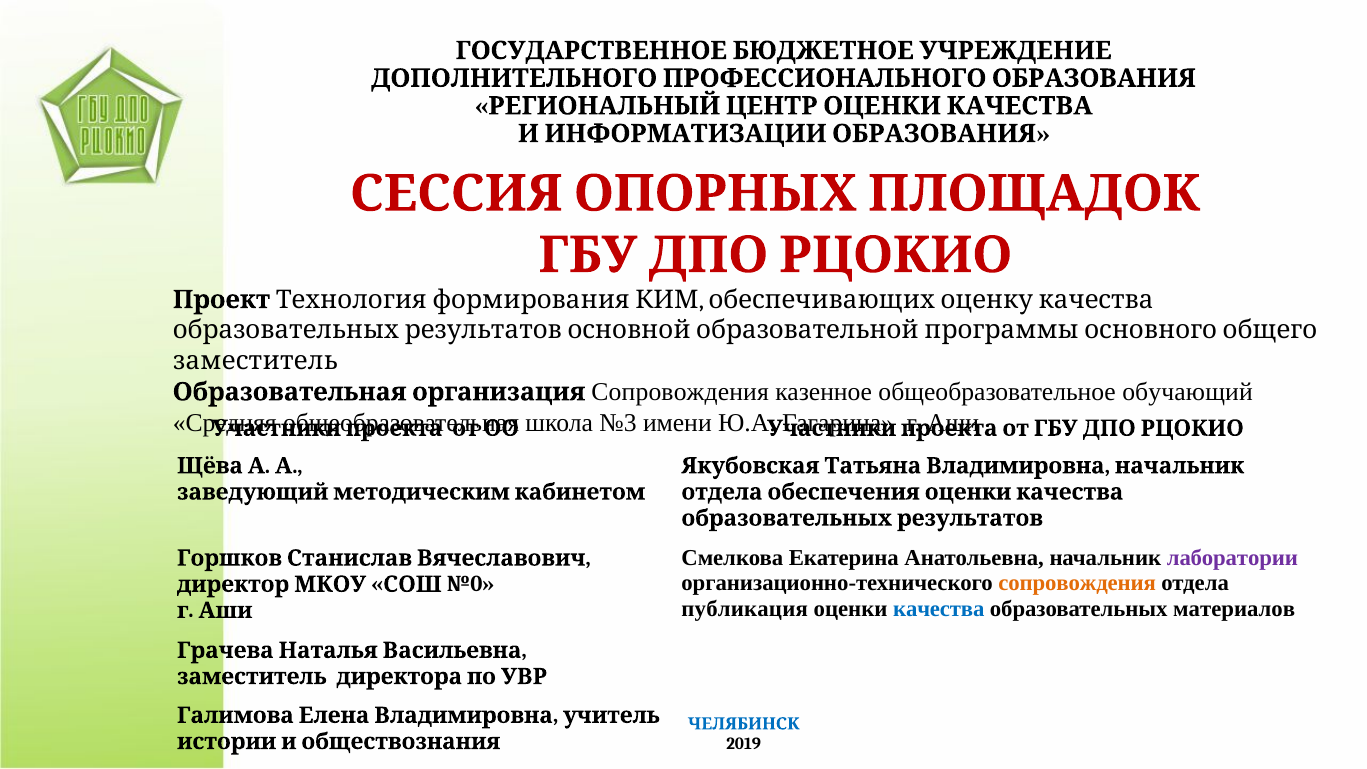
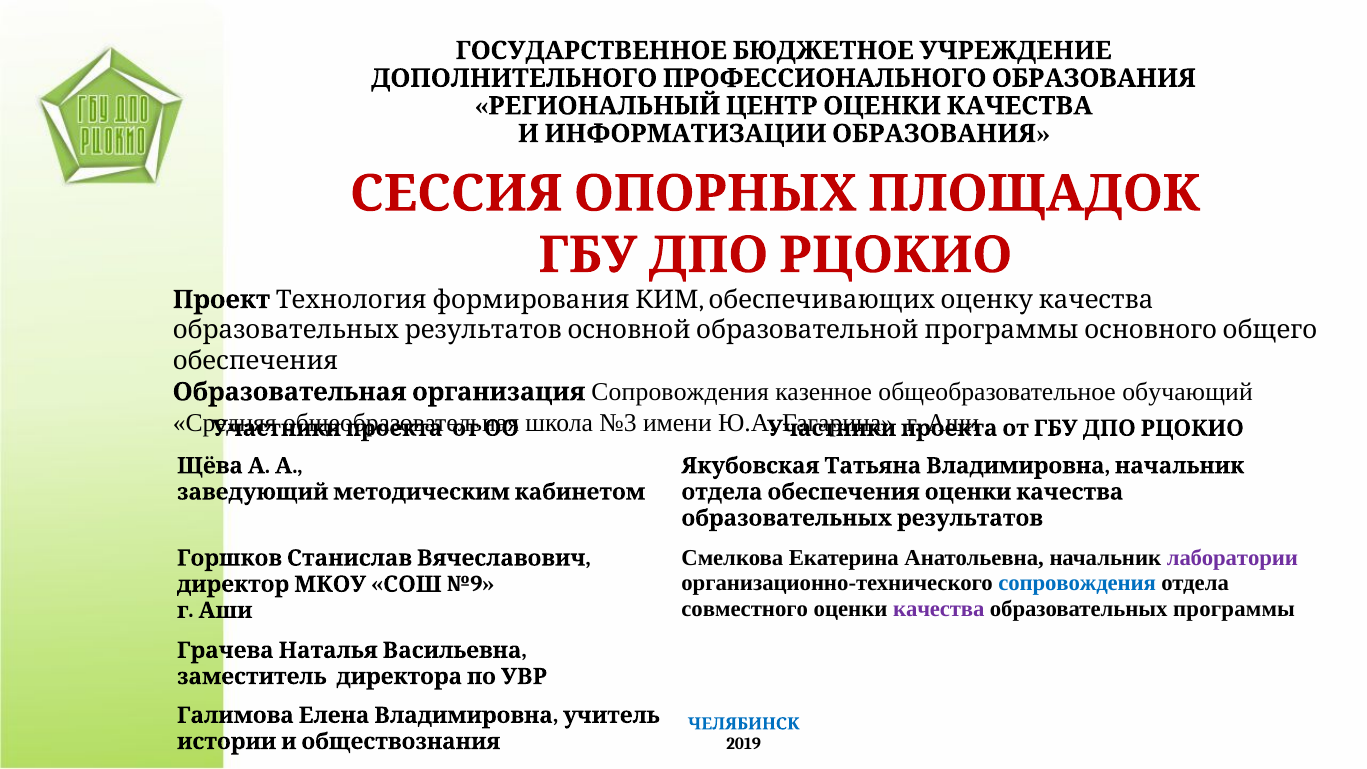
заместитель: заместитель -> обеспечения (256, 361)
сопровождения colour: orange -> blue (1077, 583)
№0: №0 -> №9 (471, 584)
публикация: публикация -> совместного (745, 609)
качества colour: blue -> purple (939, 609)
материалов: материалов -> программы (1234, 609)
